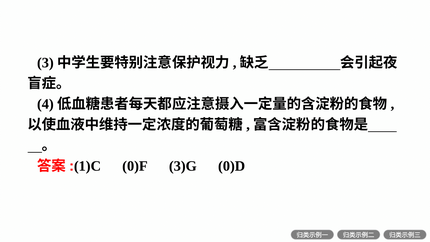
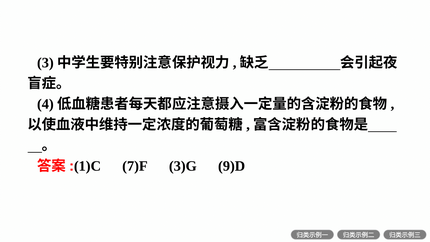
0)F: 0)F -> 7)F (135, 166)
0)D: 0)D -> 9)D (232, 166)
